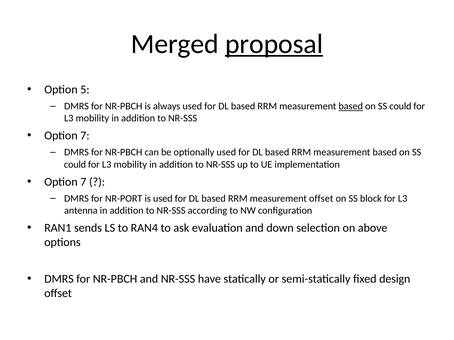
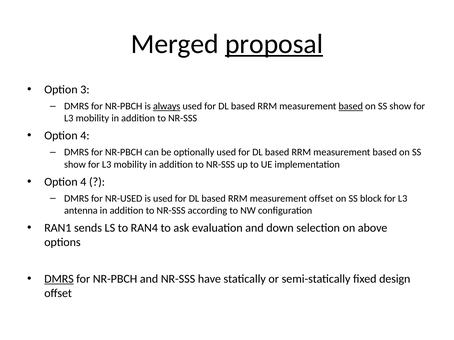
5: 5 -> 3 (85, 90)
always underline: none -> present (167, 106)
could: could -> show (400, 106)
7: 7 -> 4 (85, 136)
could: could -> show (75, 165)
7: 7 -> 4 (83, 182)
NR-PORT: NR-PORT -> NR-USED (124, 199)
DMRS underline: none -> present (59, 279)
